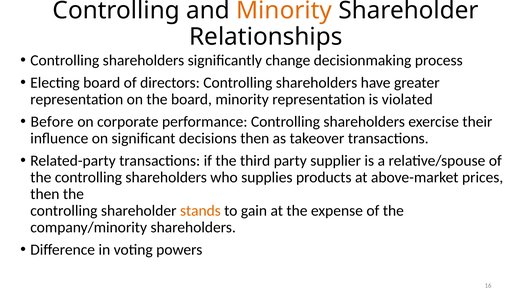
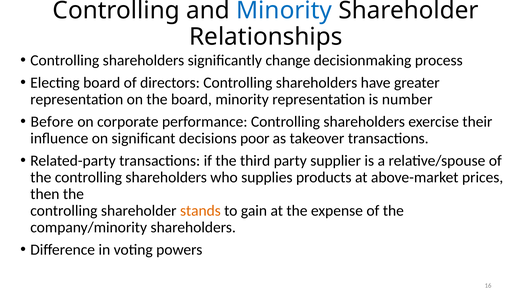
Minority colour: orange -> blue (284, 11)
violated: violated -> number (407, 100)
decisions then: then -> poor (255, 139)
